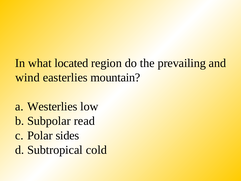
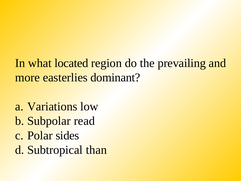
wind: wind -> more (28, 77)
mountain: mountain -> dominant (115, 77)
Westerlies: Westerlies -> Variations (52, 106)
cold: cold -> than (96, 150)
